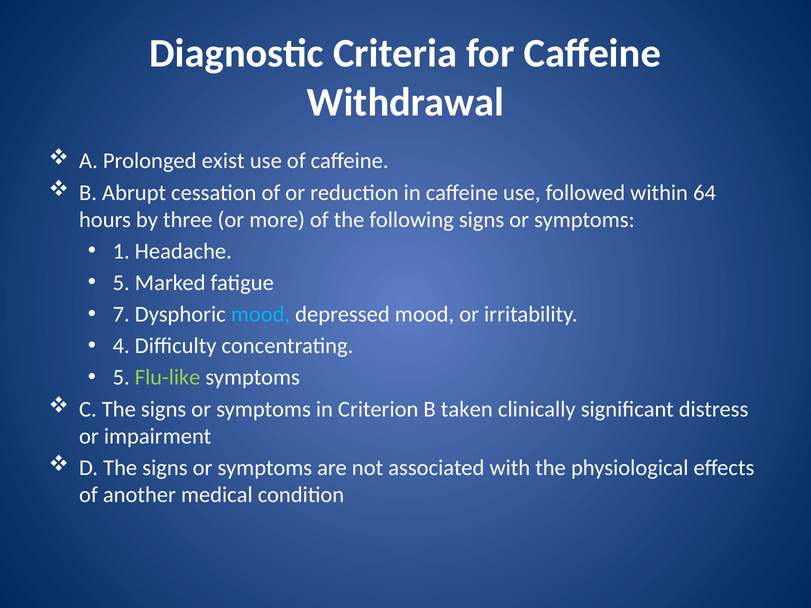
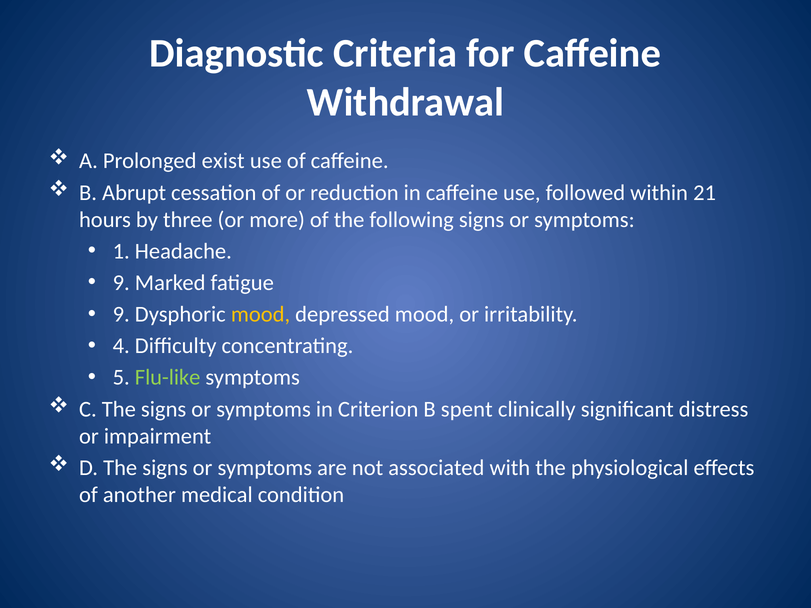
64: 64 -> 21 (705, 193)
5: 5 -> 9 (121, 283)
7: 7 -> 9 (121, 315)
mood colour: light blue -> yellow (261, 315)
taken: taken -> spent (467, 409)
